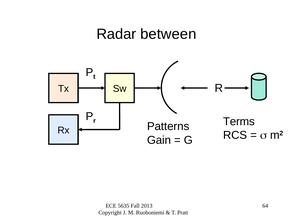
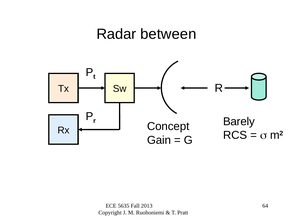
Terms: Terms -> Barely (239, 121)
Patterns: Patterns -> Concept (168, 126)
